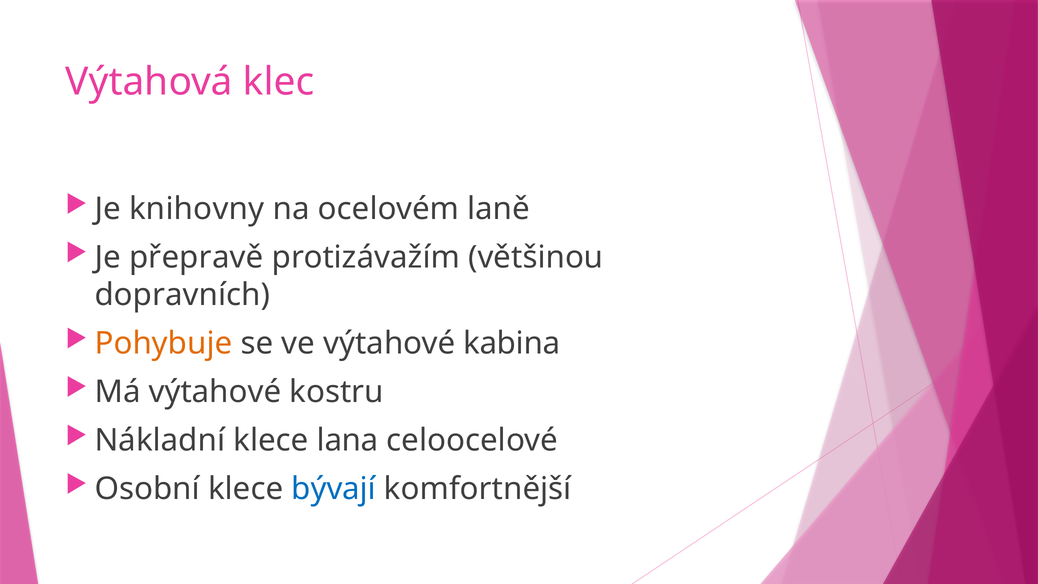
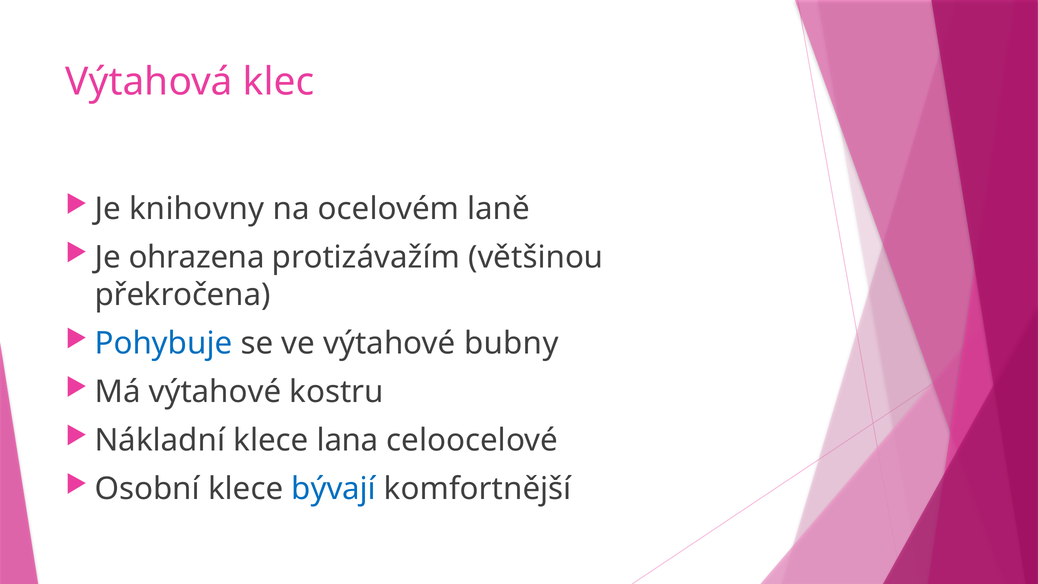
přepravě: přepravě -> ohrazena (197, 257)
dopravních: dopravních -> překročena (183, 295)
Pohybuje colour: orange -> blue (164, 343)
kabina: kabina -> bubny (511, 343)
